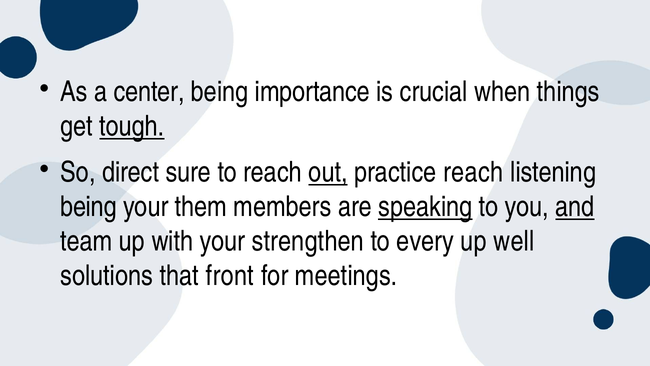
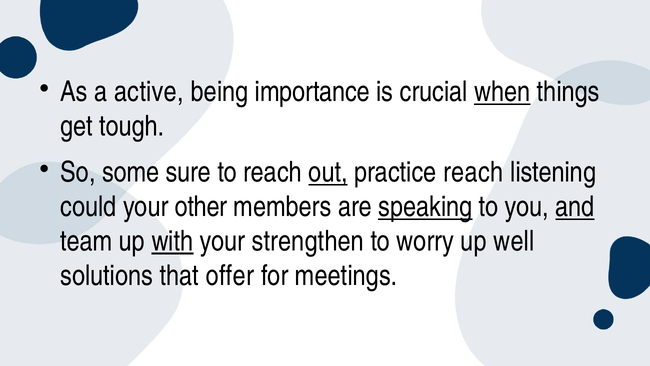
center: center -> active (149, 92)
when underline: none -> present (502, 92)
tough underline: present -> none (132, 126)
direct: direct -> some (131, 172)
being: being -> could (88, 207)
them: them -> other (201, 207)
with underline: none -> present (172, 241)
every: every -> worry (425, 241)
front: front -> offer (230, 275)
